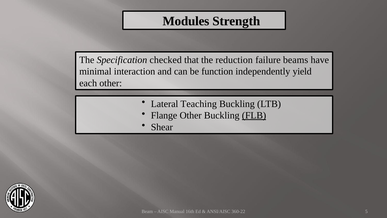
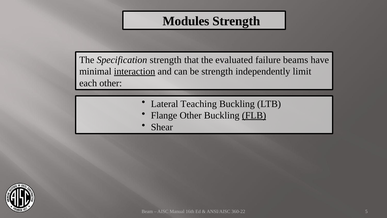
Specification checked: checked -> strength (166, 60)
reduction: reduction -> evaluated (234, 60)
interaction underline: none -> present (135, 71)
be function: function -> strength (217, 71)
yield: yield -> limit (302, 71)
